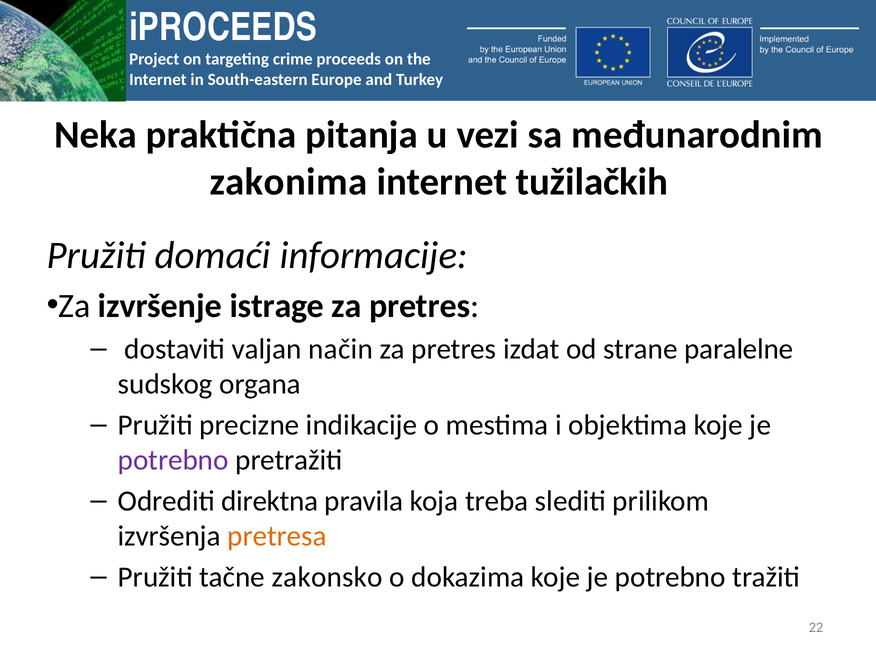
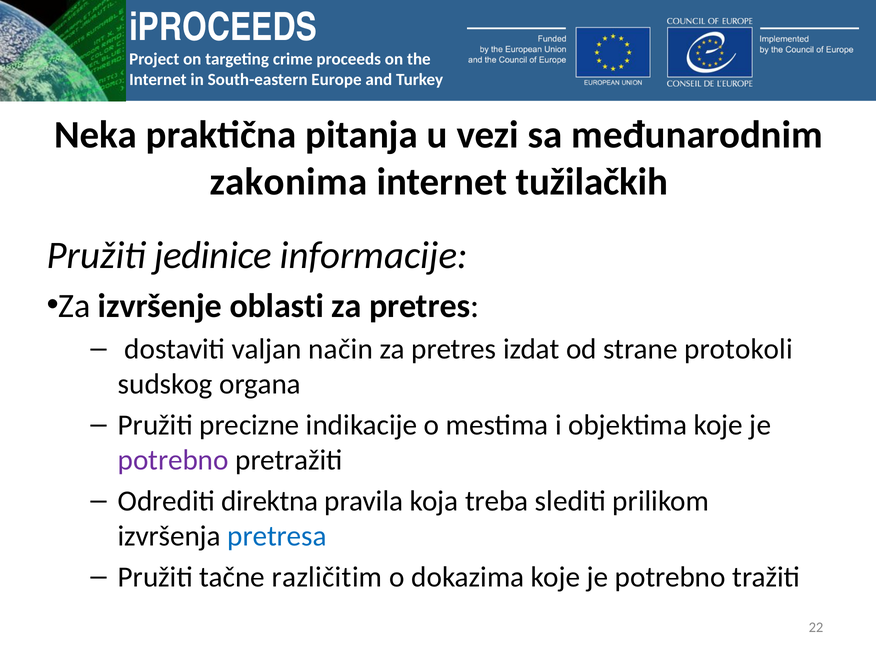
domaći: domaći -> jedinice (213, 256)
istrage: istrage -> oblasti (277, 306)
paralelne: paralelne -> protokoli (739, 349)
pretresa colour: orange -> blue (277, 536)
zakonsko: zakonsko -> različitim (327, 577)
